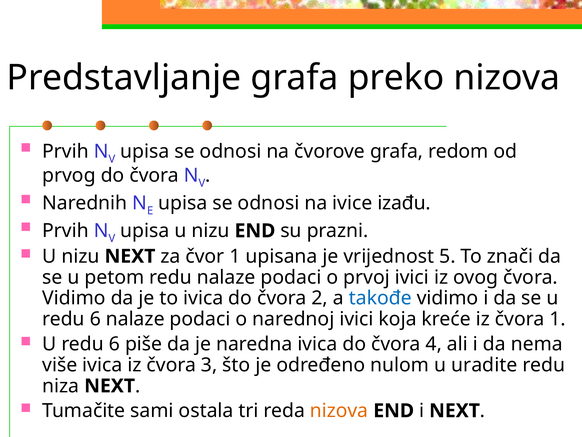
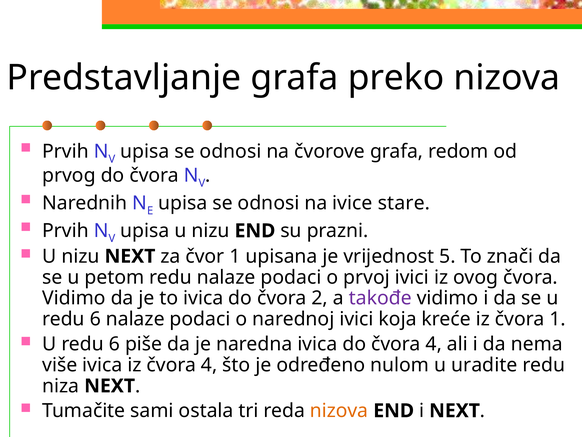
izađu: izađu -> stare (404, 203)
takođe colour: blue -> purple (380, 298)
iz čvora 3: 3 -> 4 (209, 365)
